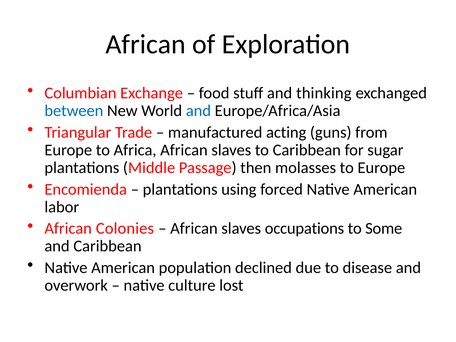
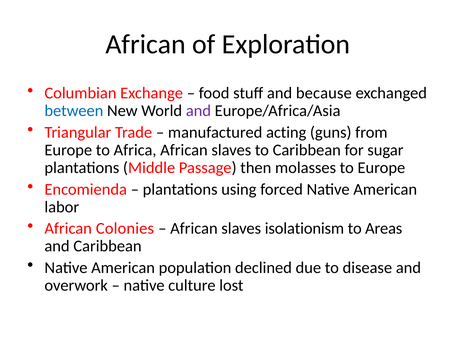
thinking: thinking -> because (324, 93)
and colour: blue -> purple (198, 111)
occupations: occupations -> isolationism (304, 228)
Some: Some -> Areas (384, 228)
